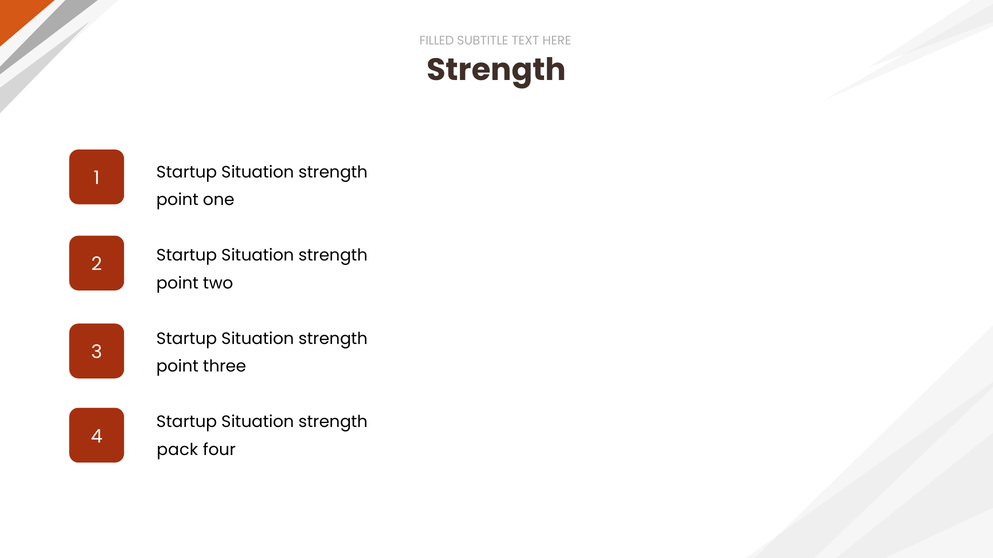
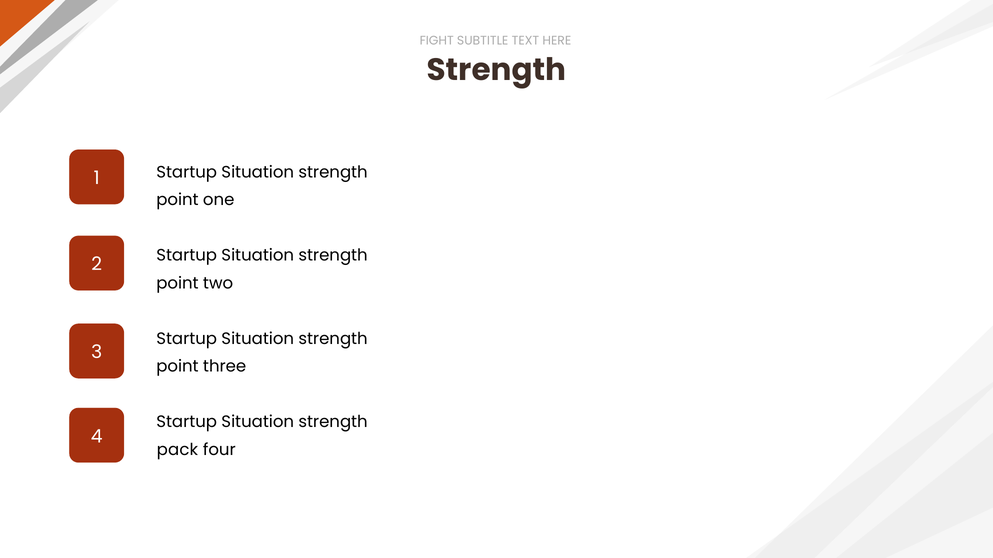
FILLED: FILLED -> FIGHT (437, 41)
